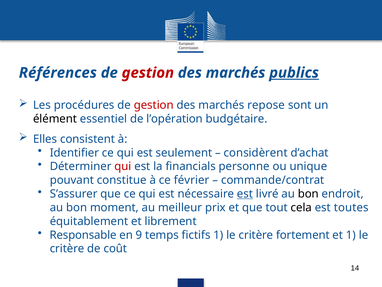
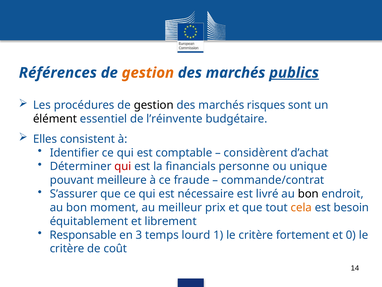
gestion colour: red -> orange (148, 73)
gestion colour: red -> black (154, 105)
repose: repose -> risques (266, 105)
l’opération: l’opération -> l’réinvente (175, 119)
seulement: seulement -> comptable (184, 152)
constitue: constitue -> meilleure (122, 180)
février: février -> fraude (192, 180)
est underline: present -> none (245, 194)
cela colour: black -> orange (301, 207)
toutes: toutes -> besoin (351, 207)
9: 9 -> 3 (139, 235)
fictifs: fictifs -> lourd (196, 235)
et 1: 1 -> 0 (351, 235)
